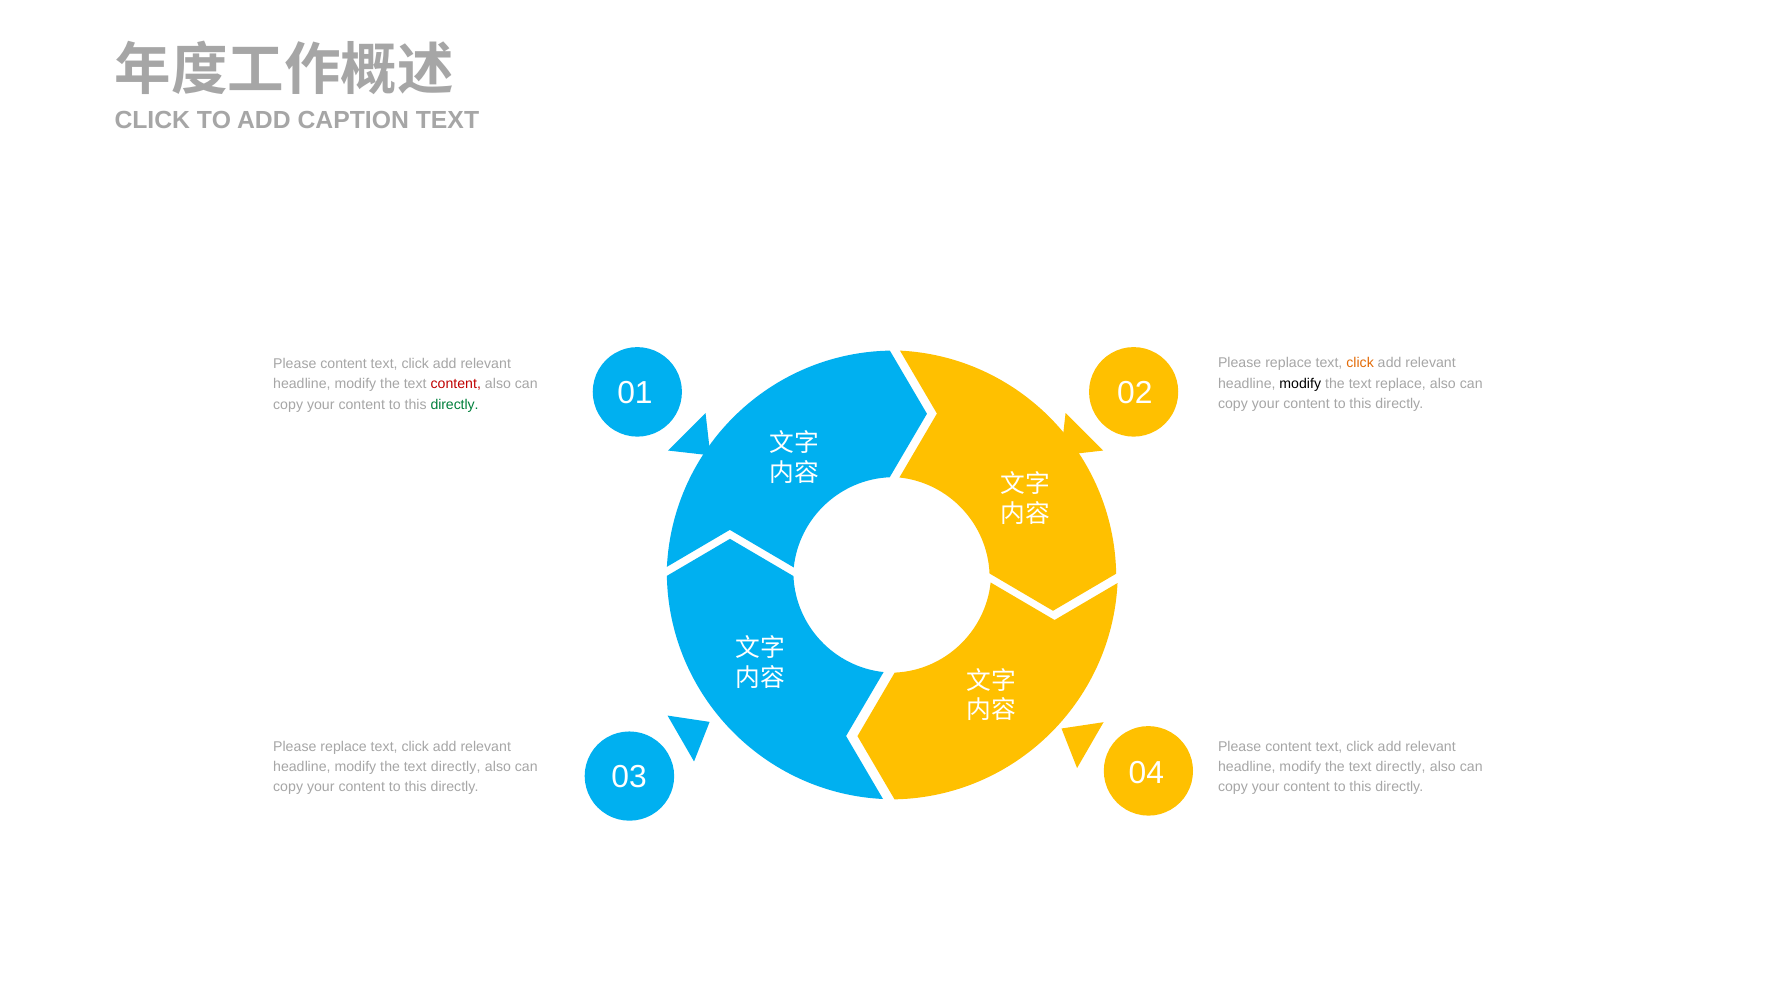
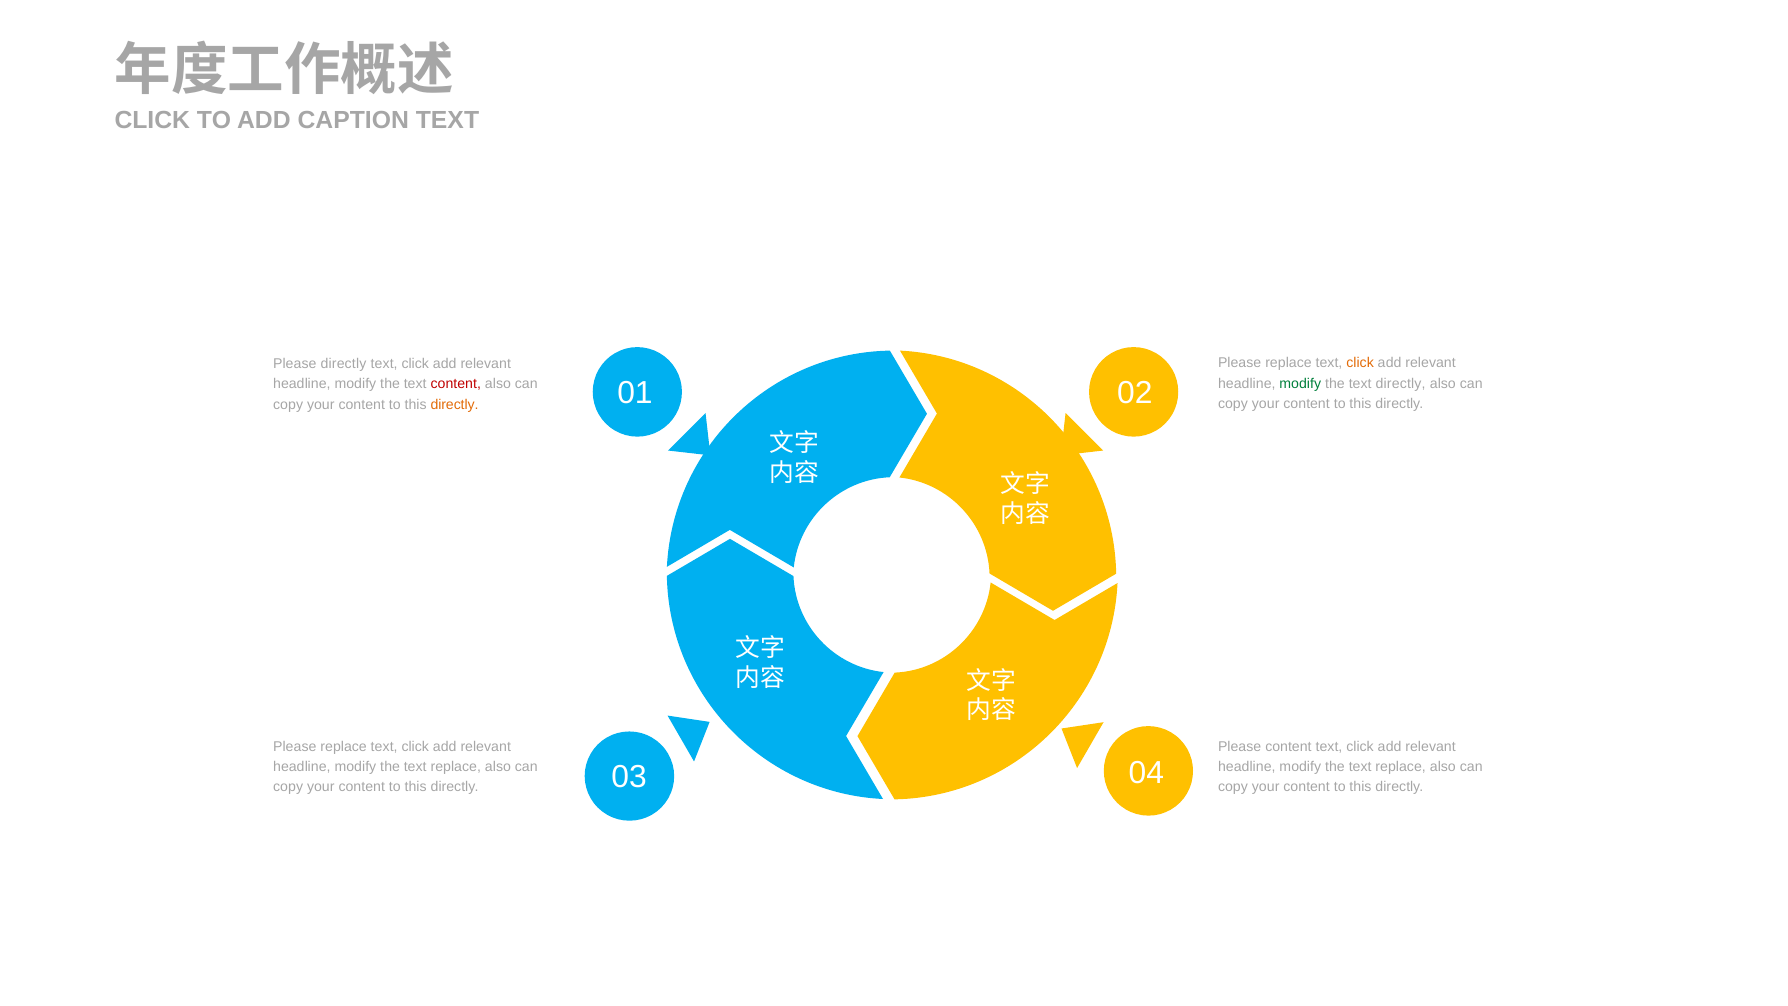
content: content -> directly (343, 364)
modify colour: black -> green (1300, 383)
text replace: replace -> directly (1401, 383)
directly colour: green -> orange (455, 404)
directly: directly -> replace (456, 767)
directly: directly -> replace (1401, 767)
